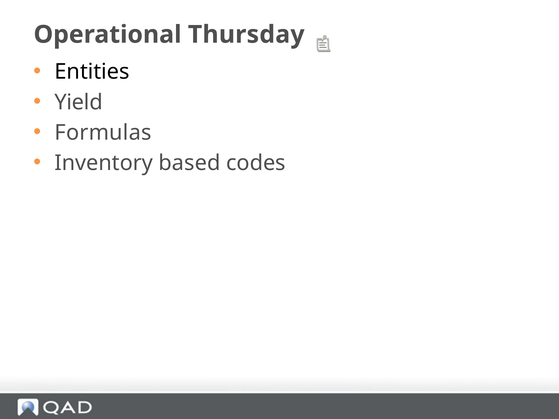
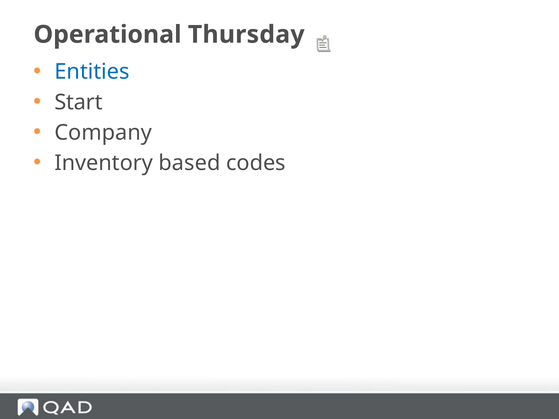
Entities colour: black -> blue (92, 72)
Yield: Yield -> Start (79, 102)
Formulas: Formulas -> Company (103, 133)
